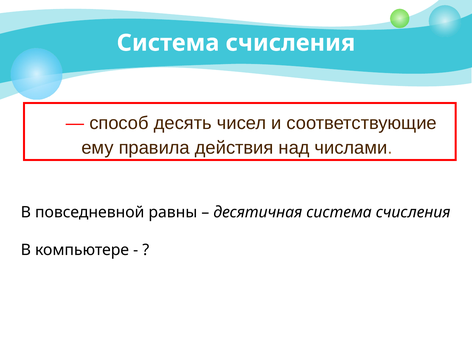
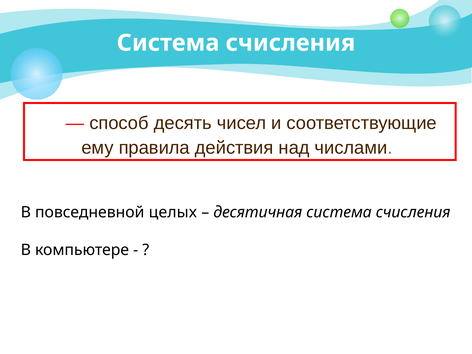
равны: равны -> целых (173, 212)
